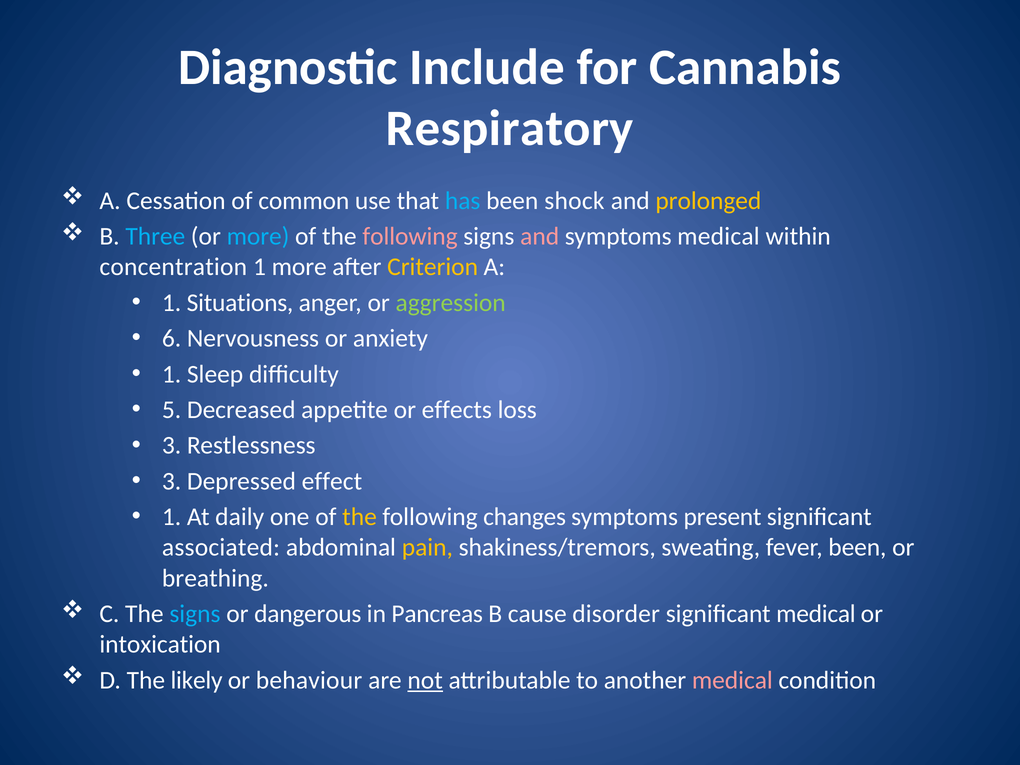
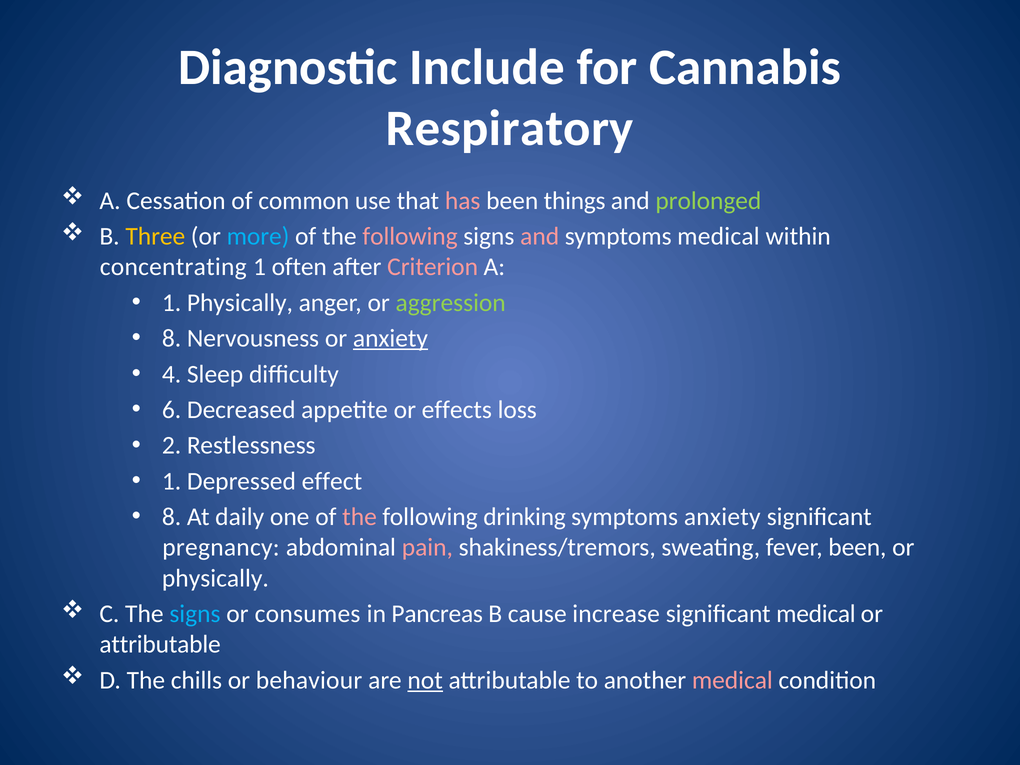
has colour: light blue -> pink (463, 201)
shock: shock -> things (575, 201)
prolonged colour: yellow -> light green (708, 201)
Three colour: light blue -> yellow (155, 236)
concentration: concentration -> concentrating (173, 267)
1 more: more -> often (299, 267)
Criterion colour: yellow -> pink (433, 267)
1 Situations: Situations -> Physically (240, 303)
6: 6 -> 8 (172, 338)
anxiety underline: none -> present (390, 338)
1: 1 -> 4 (172, 374)
5: 5 -> 6 (172, 410)
3: 3 -> 2 (172, 445)
3: 3 -> 1 (172, 481)
1: 1 -> 8 (172, 517)
the colour: yellow -> pink (360, 517)
changes: changes -> drinking (525, 517)
symptoms present: present -> anxiety (722, 517)
associated: associated -> pregnancy (221, 547)
pain colour: yellow -> pink (427, 547)
breathing: breathing -> physically (215, 578)
dangerous: dangerous -> consumes (308, 614)
disorder: disorder -> increase (616, 614)
intoxication: intoxication -> attributable (160, 644)
likely: likely -> chills (196, 680)
